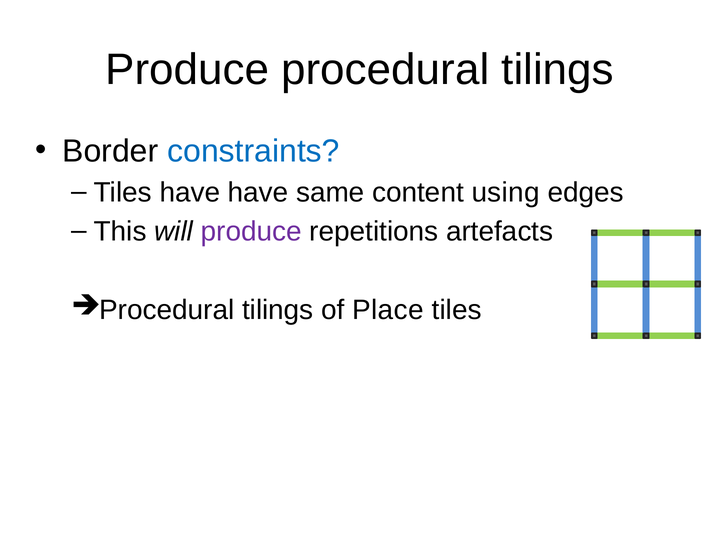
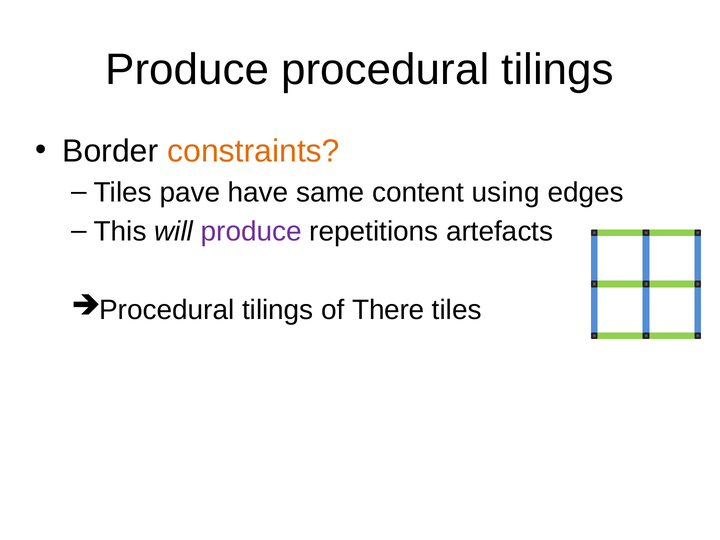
constraints colour: blue -> orange (254, 151)
Tiles have: have -> pave (190, 192)
Place: Place -> There (388, 310)
